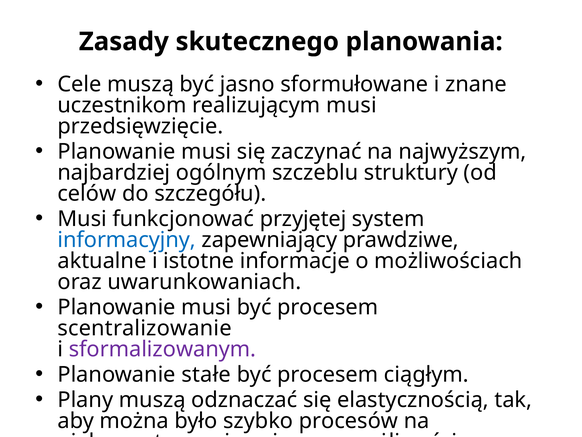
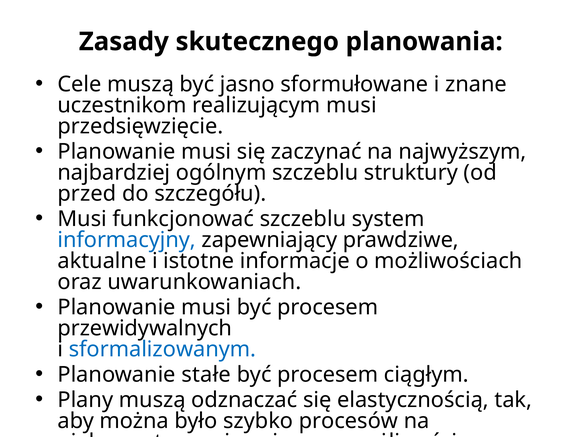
celów: celów -> przed (87, 193)
funkcjonować przyjętej: przyjętej -> szczeblu (303, 219)
scentralizowanie: scentralizowanie -> przewidywalnych (145, 328)
sformalizowanym colour: purple -> blue (162, 349)
